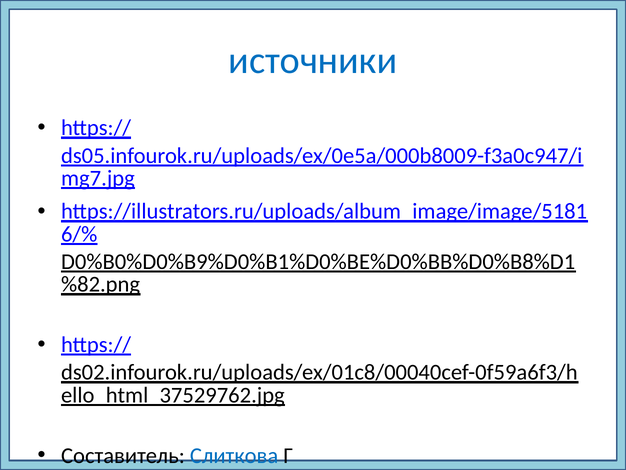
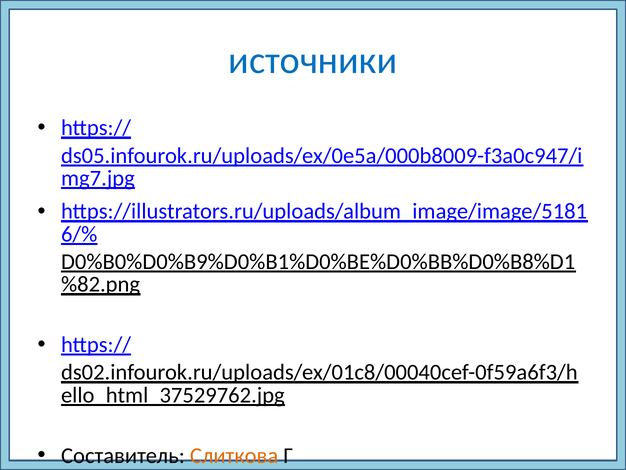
Слиткова colour: blue -> orange (234, 455)
